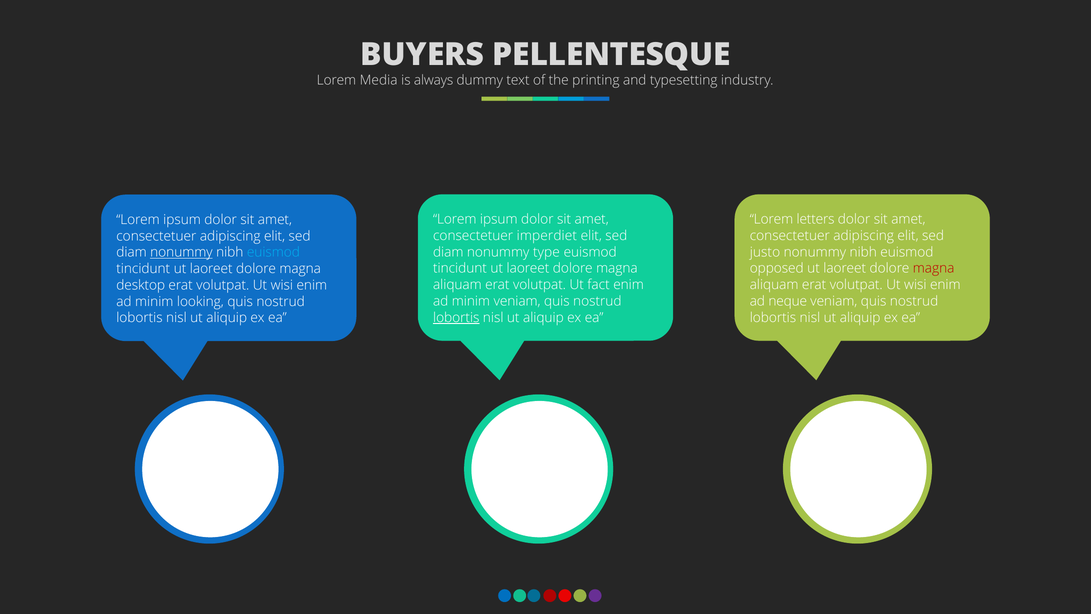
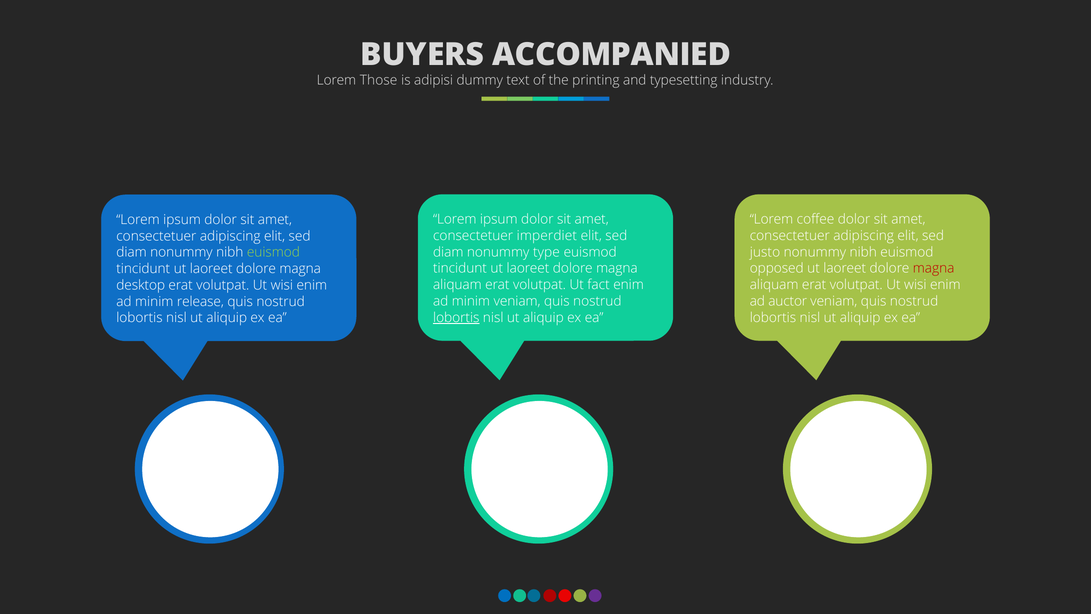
PELLENTESQUE: PELLENTESQUE -> ACCOMPANIED (612, 55)
Media: Media -> Those (379, 80)
always: always -> adipisi (434, 80)
letters: letters -> coffee (815, 219)
nonummy underline: present -> none (181, 252)
euismod colour: light blue -> light green (273, 252)
neque: neque -> auctor (788, 301)
looking: looking -> release (200, 301)
